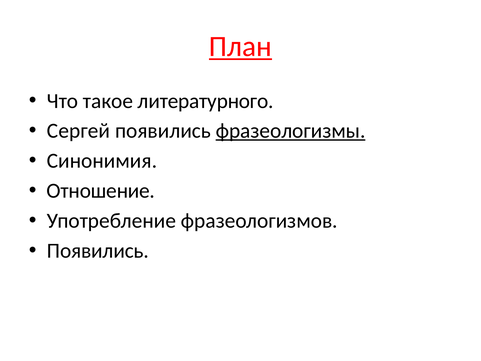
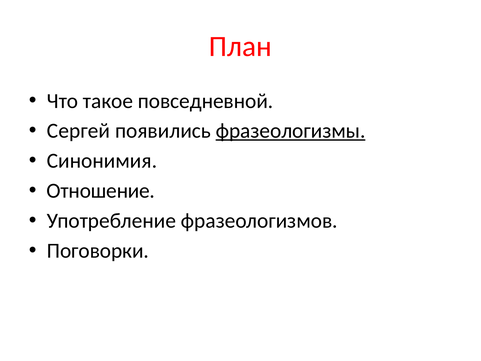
План underline: present -> none (240, 47)
литературного: литературного -> повседневной (206, 101)
Появились: Появились -> Поговорки (98, 251)
